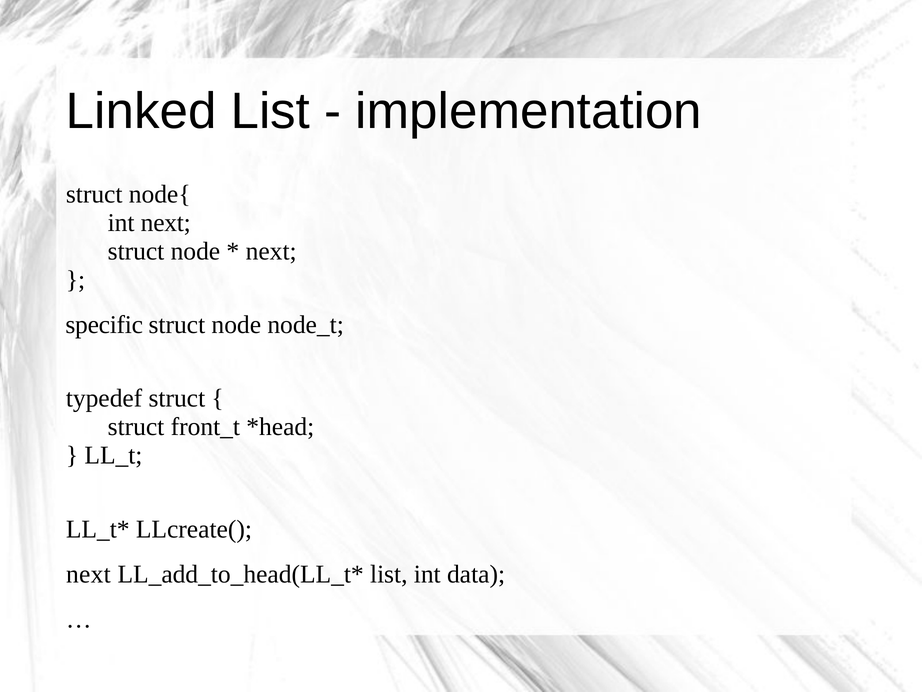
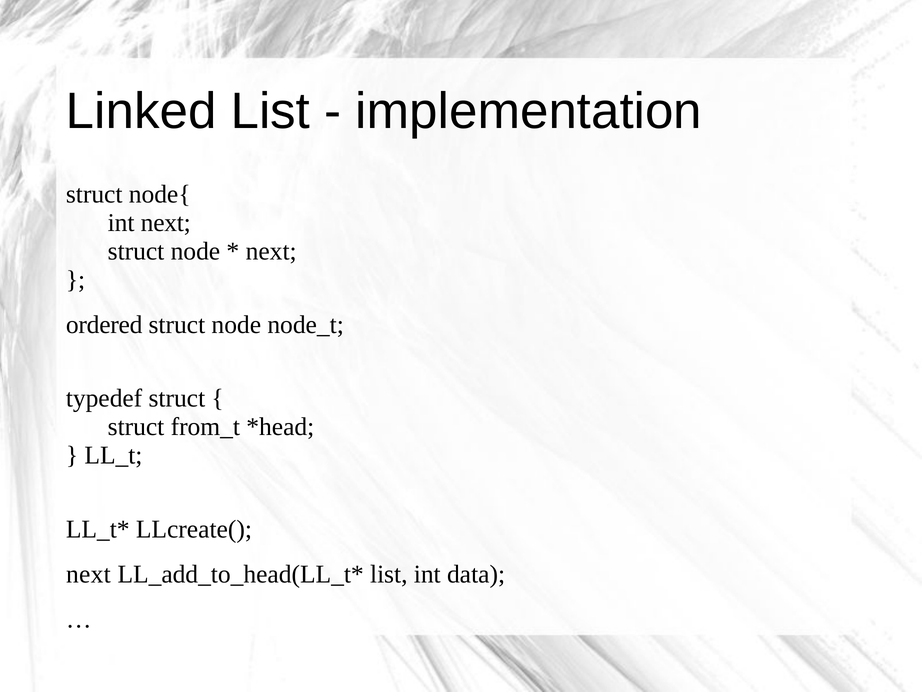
specific: specific -> ordered (104, 325)
front_t: front_t -> from_t (205, 427)
